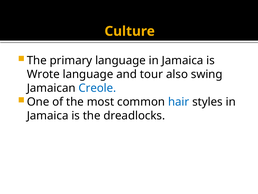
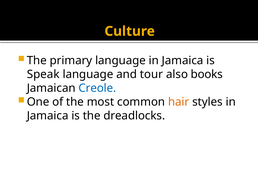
Wrote: Wrote -> Speak (43, 74)
swing: swing -> books (207, 74)
hair colour: blue -> orange (179, 102)
